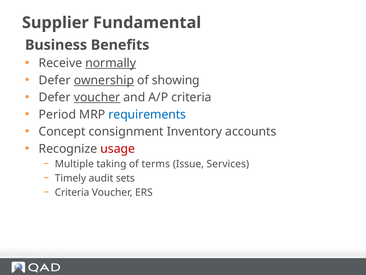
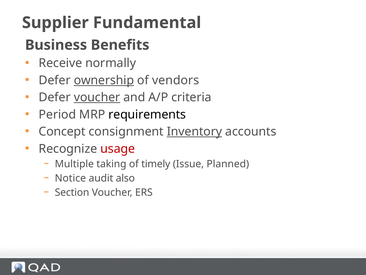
normally underline: present -> none (111, 63)
showing: showing -> vendors (176, 80)
requirements colour: blue -> black (147, 114)
Inventory underline: none -> present (194, 131)
terms: terms -> timely (156, 164)
Services: Services -> Planned (228, 164)
Timely: Timely -> Notice (70, 178)
sets: sets -> also (125, 178)
Criteria: Criteria -> Section (72, 192)
